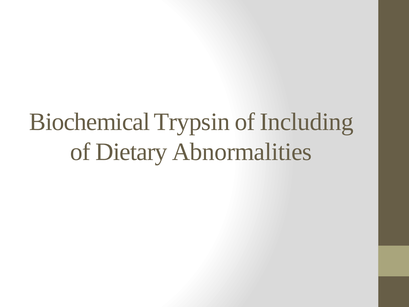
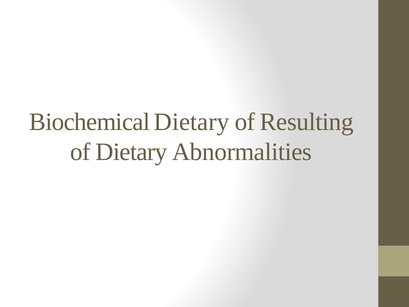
Biochemical Trypsin: Trypsin -> Dietary (192, 122)
Including: Including -> Resulting (307, 122)
